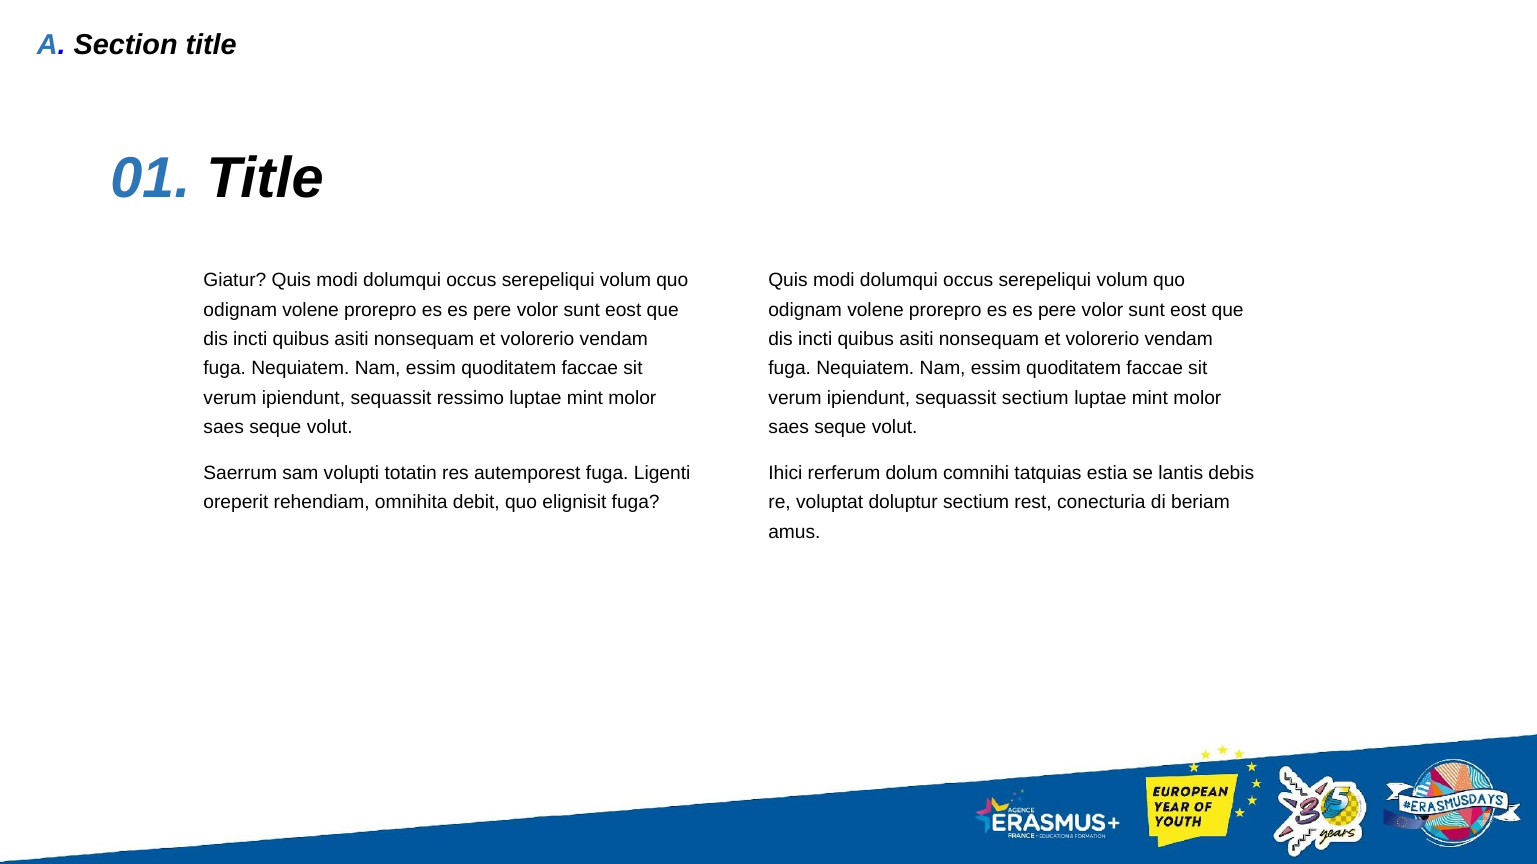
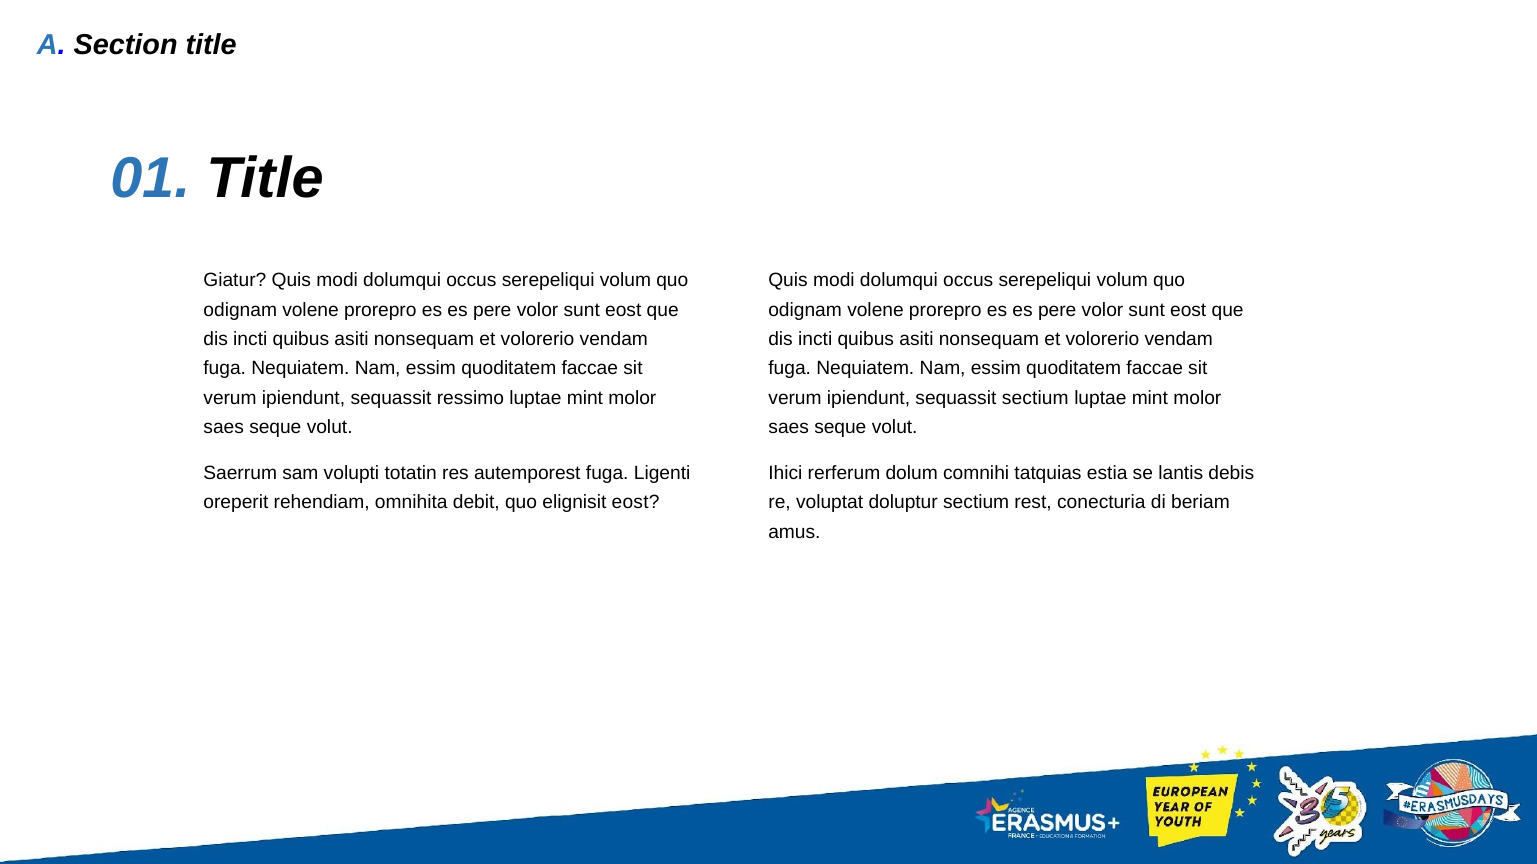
elignisit fuga: fuga -> eost (636, 503)
